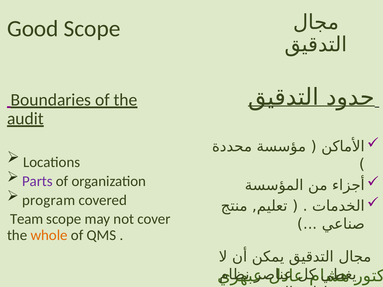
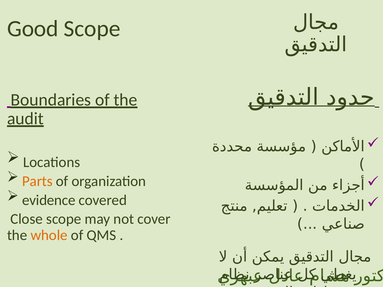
Parts colour: purple -> orange (37, 181)
program: program -> evidence (49, 200)
Team: Team -> Close (27, 219)
